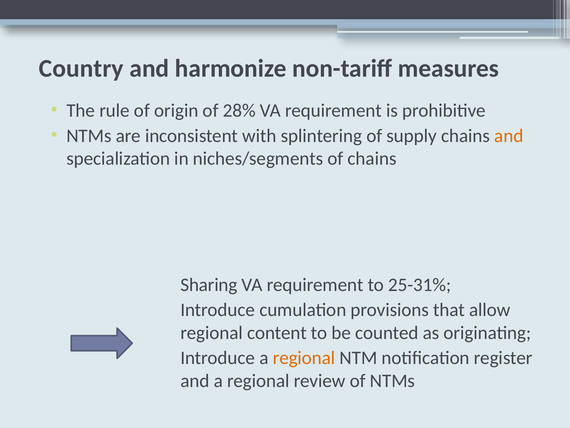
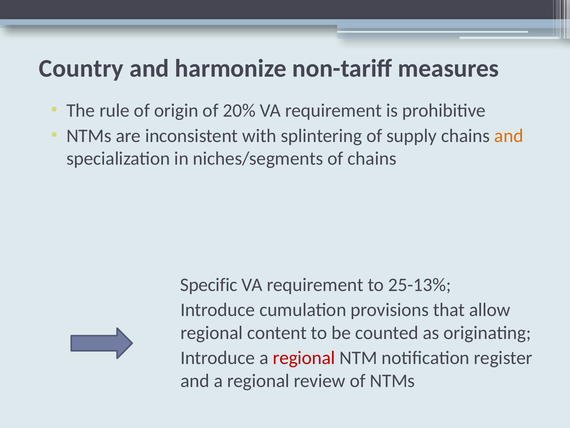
28%: 28% -> 20% (239, 111)
Sharing: Sharing -> Specific (209, 284)
25-31%: 25-31% -> 25-13% (420, 284)
regional colour: orange -> red (304, 358)
